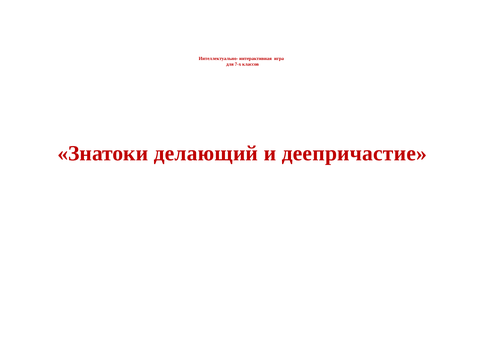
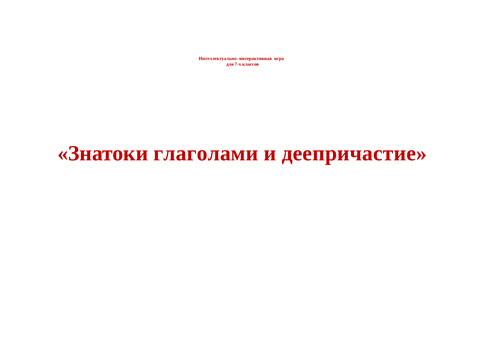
делающий: делающий -> глаголами (206, 153)
